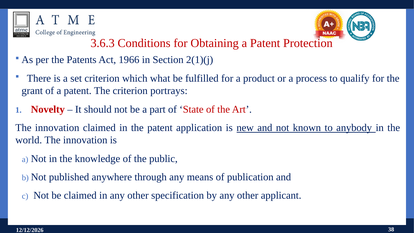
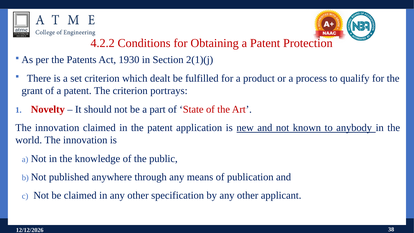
3.6.3: 3.6.3 -> 4.2.2 (103, 43)
1966: 1966 -> 1930 (129, 60)
what: what -> dealt (160, 78)
